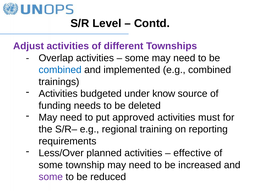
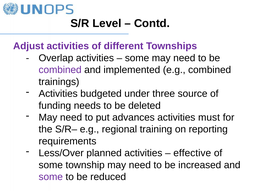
combined colour: blue -> purple (60, 70)
know: know -> three (164, 94)
approved: approved -> advances (133, 118)
